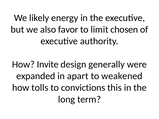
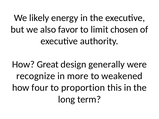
Invite: Invite -> Great (48, 65)
expanded: expanded -> recognize (36, 76)
apart: apart -> more (78, 76)
tolls: tolls -> four (40, 88)
convictions: convictions -> proportion (83, 88)
